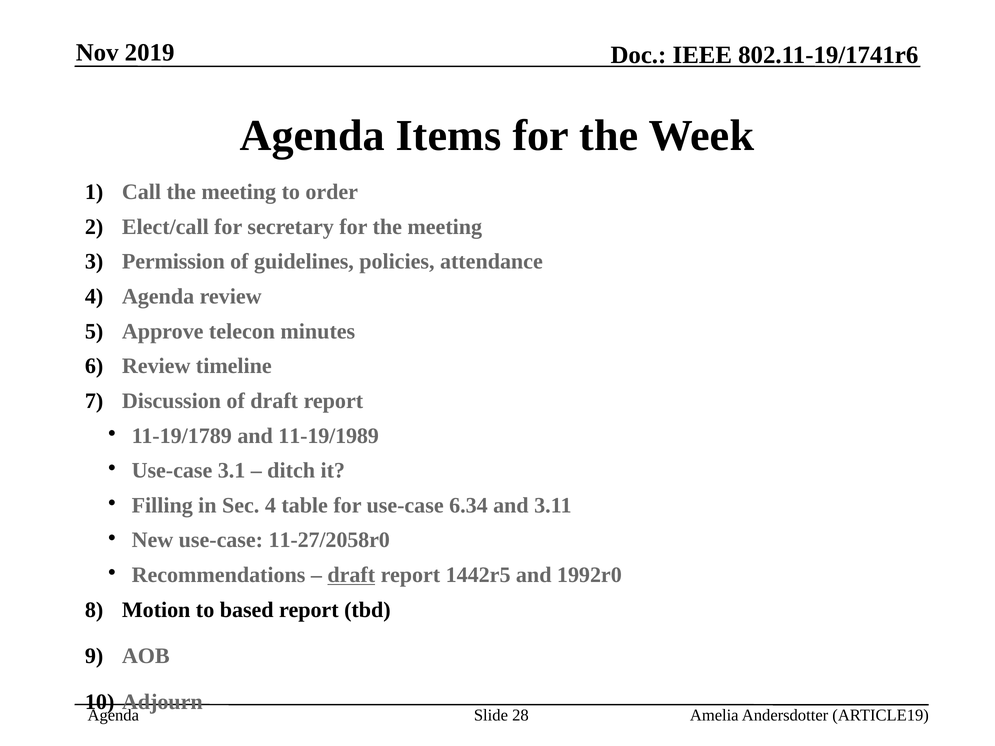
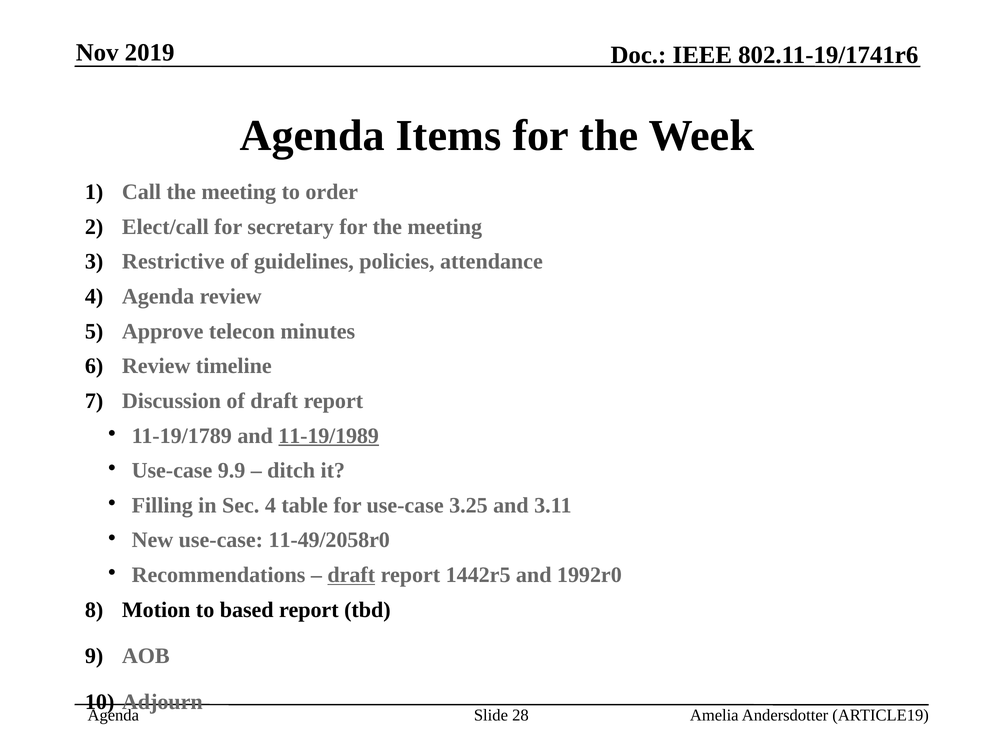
Permission: Permission -> Restrictive (173, 262)
11-19/1989 underline: none -> present (329, 436)
3.1: 3.1 -> 9.9 (232, 471)
6.34: 6.34 -> 3.25 (468, 506)
11-27/2058r0: 11-27/2058r0 -> 11-49/2058r0 (329, 540)
